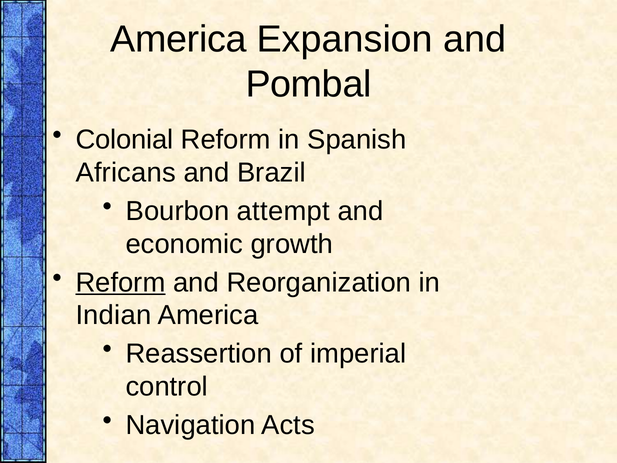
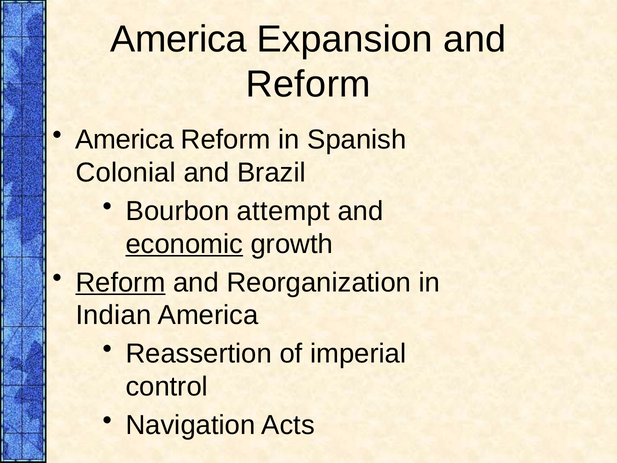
Pombal: Pombal -> Reform (308, 84)
Colonial: Colonial -> America (125, 140)
Africans: Africans -> Colonial (126, 173)
economic underline: none -> present (184, 244)
